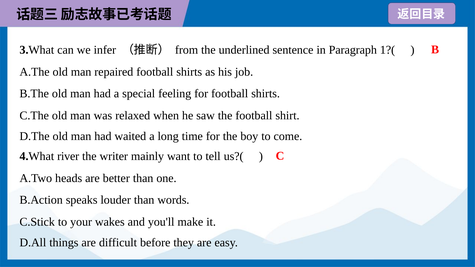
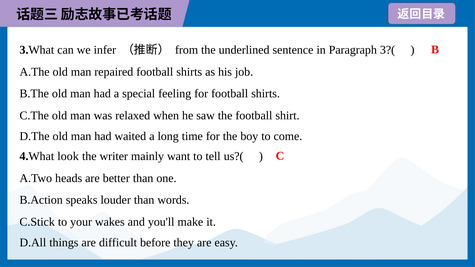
1?(: 1?( -> 3?( (388, 50)
river: river -> look (68, 156)
